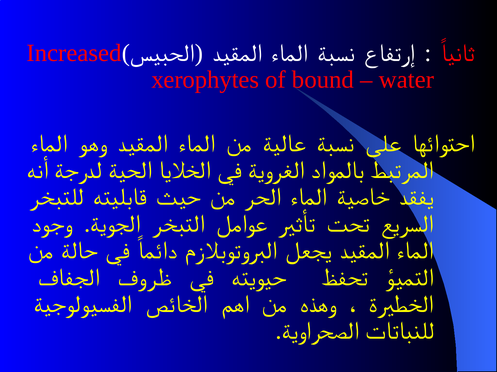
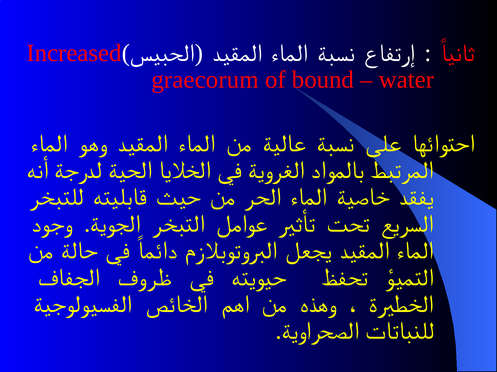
xerophytes: xerophytes -> graecorum (205, 80)
